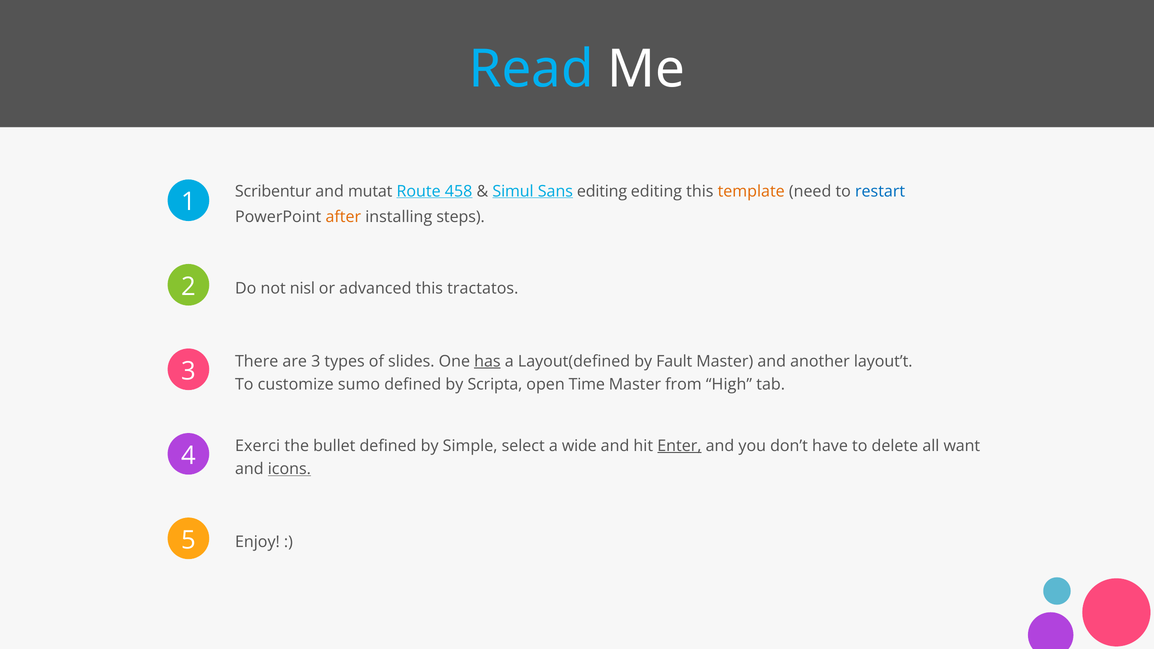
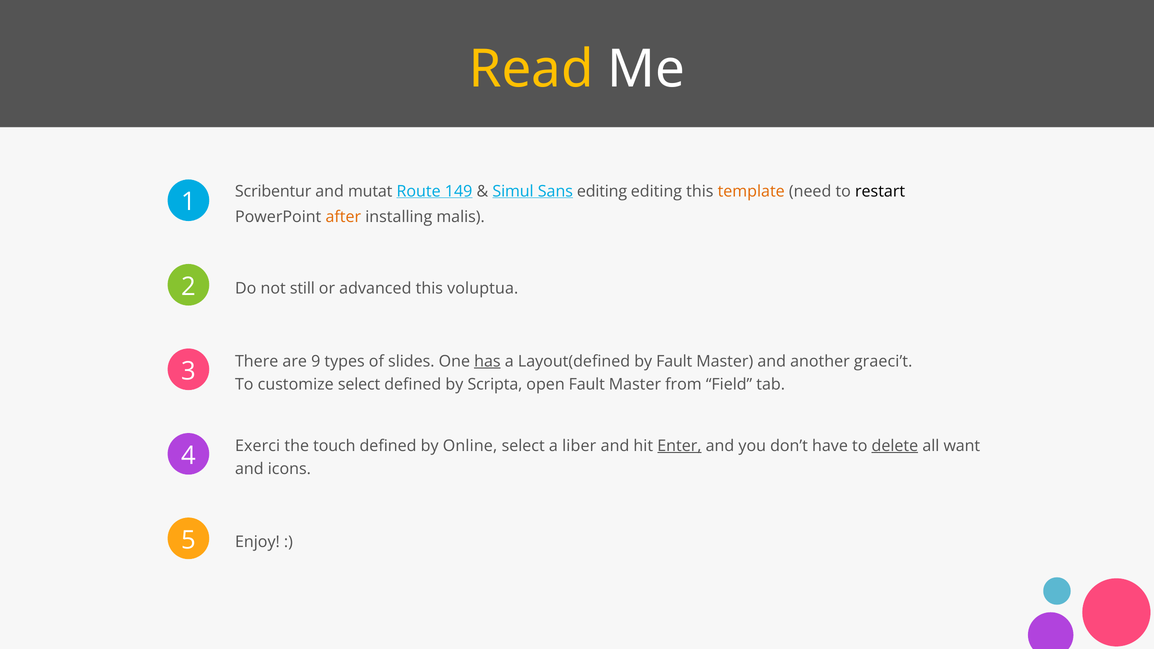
Read colour: light blue -> yellow (531, 69)
458: 458 -> 149 (459, 191)
restart colour: blue -> black (880, 191)
steps: steps -> malis (461, 217)
nisl: nisl -> still (302, 288)
tractatos: tractatos -> voluptua (483, 288)
are 3: 3 -> 9 (316, 361)
layout’t: layout’t -> graeci’t (883, 361)
customize sumo: sumo -> select (359, 384)
open Time: Time -> Fault (587, 384)
High: High -> Field (729, 384)
bullet: bullet -> touch (334, 446)
Simple: Simple -> Online (470, 446)
wide: wide -> liber (579, 446)
delete underline: none -> present (895, 446)
icons underline: present -> none (289, 469)
